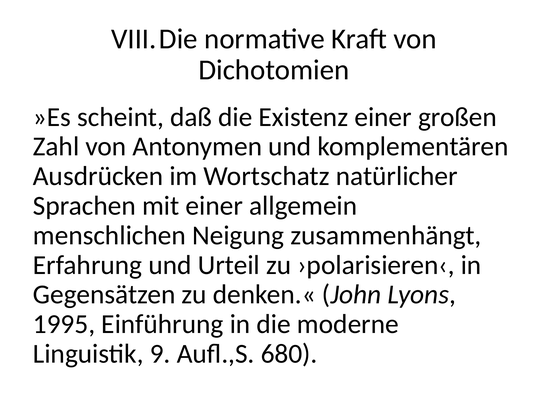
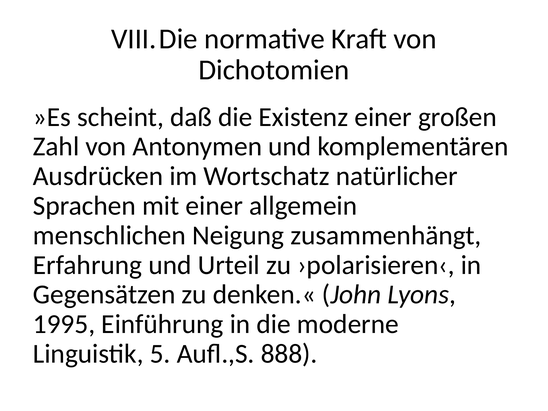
9: 9 -> 5 (160, 354)
680: 680 -> 888 (289, 354)
